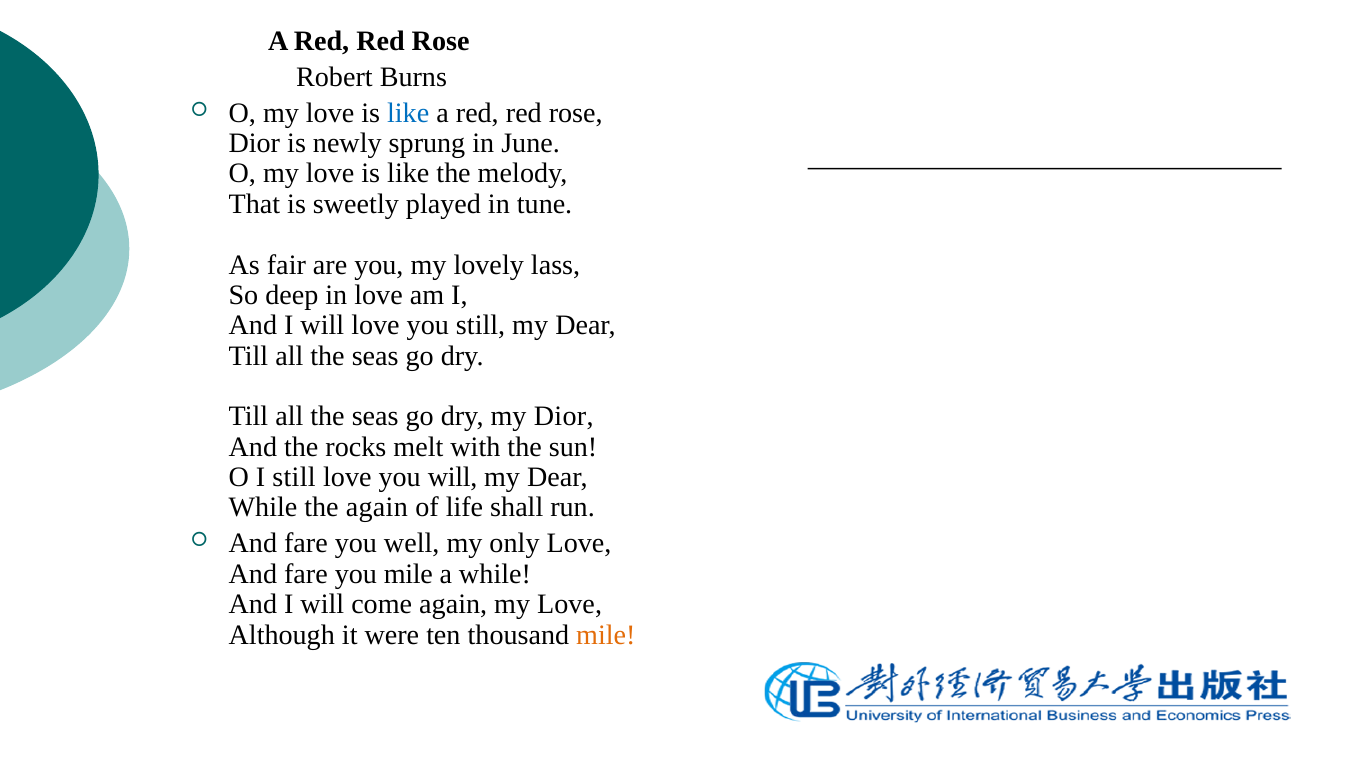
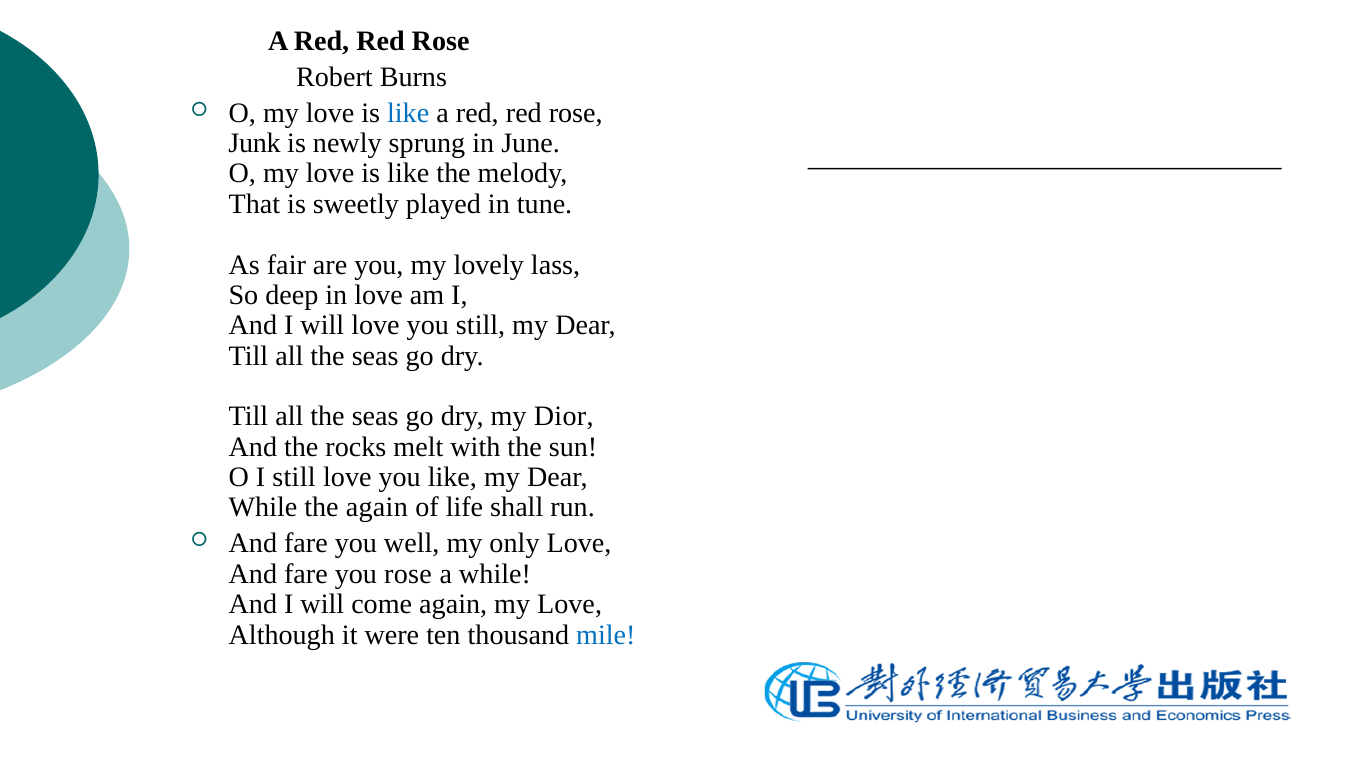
Dior: Dior -> Junk (254, 143)
you will: will -> like (452, 477)
you mile: mile -> rose (408, 574)
mile colour: orange -> blue (606, 635)
